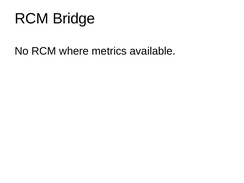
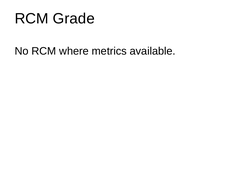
Bridge: Bridge -> Grade (74, 19)
